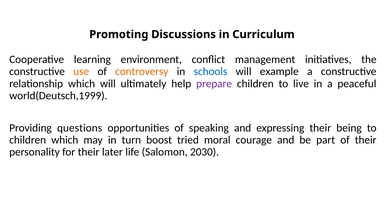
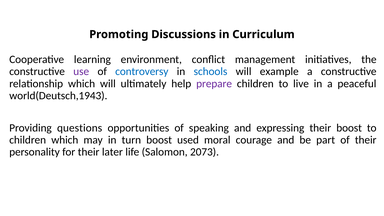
use colour: orange -> purple (81, 72)
controversy colour: orange -> blue (142, 72)
world(Deutsch,1999: world(Deutsch,1999 -> world(Deutsch,1943 (58, 96)
their being: being -> boost (349, 128)
tried: tried -> used (188, 140)
2030: 2030 -> 2073 (205, 152)
